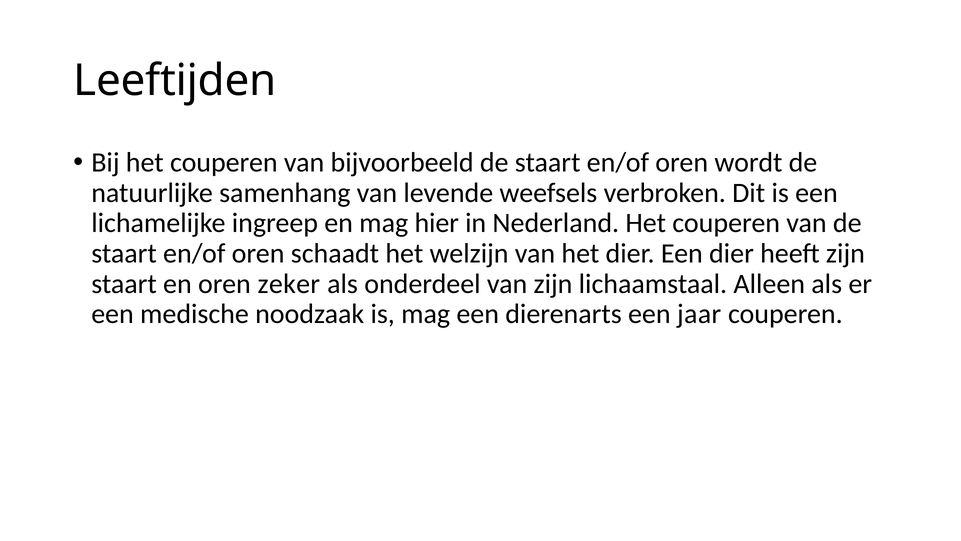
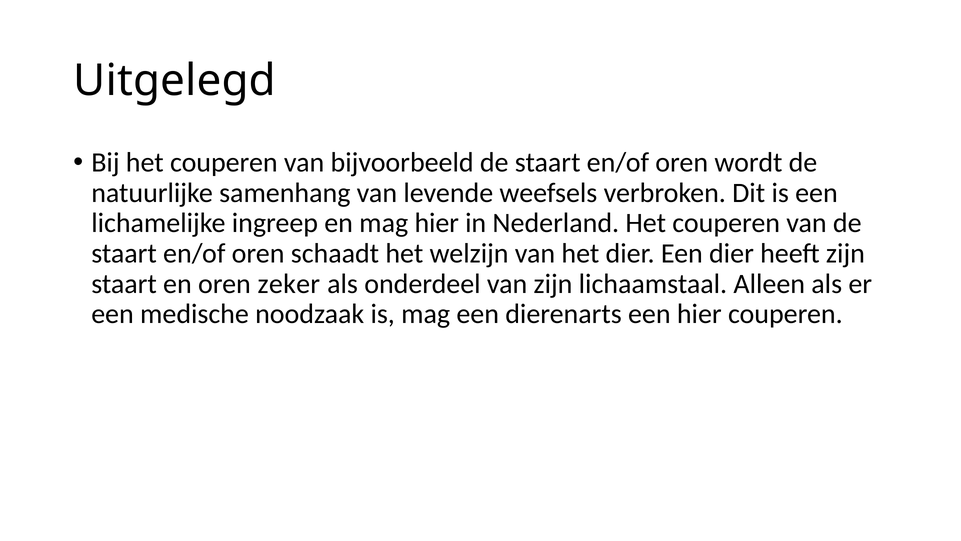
Leeftijden: Leeftijden -> Uitgelegd (175, 81)
een jaar: jaar -> hier (699, 314)
